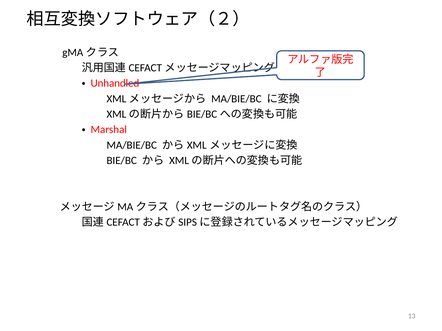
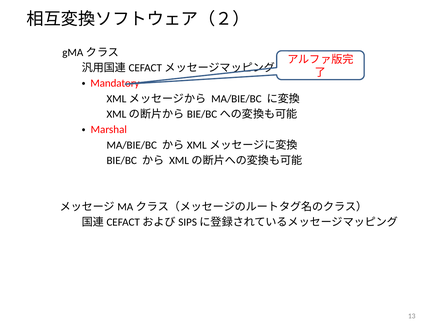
Unhandled: Unhandled -> Mandatory (115, 83)
